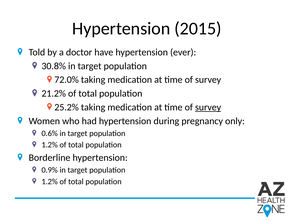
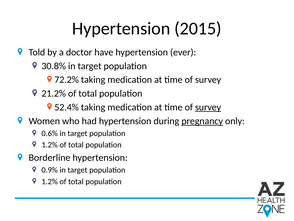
72.0%: 72.0% -> 72.2% (67, 80)
25.2%: 25.2% -> 52.4% (67, 107)
pregnancy underline: none -> present (202, 121)
